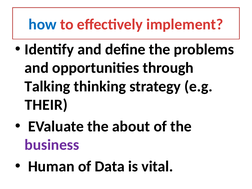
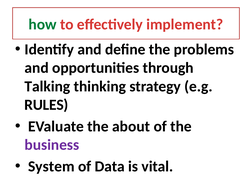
how colour: blue -> green (43, 24)
THEIR: THEIR -> RULES (46, 105)
Human: Human -> System (51, 166)
